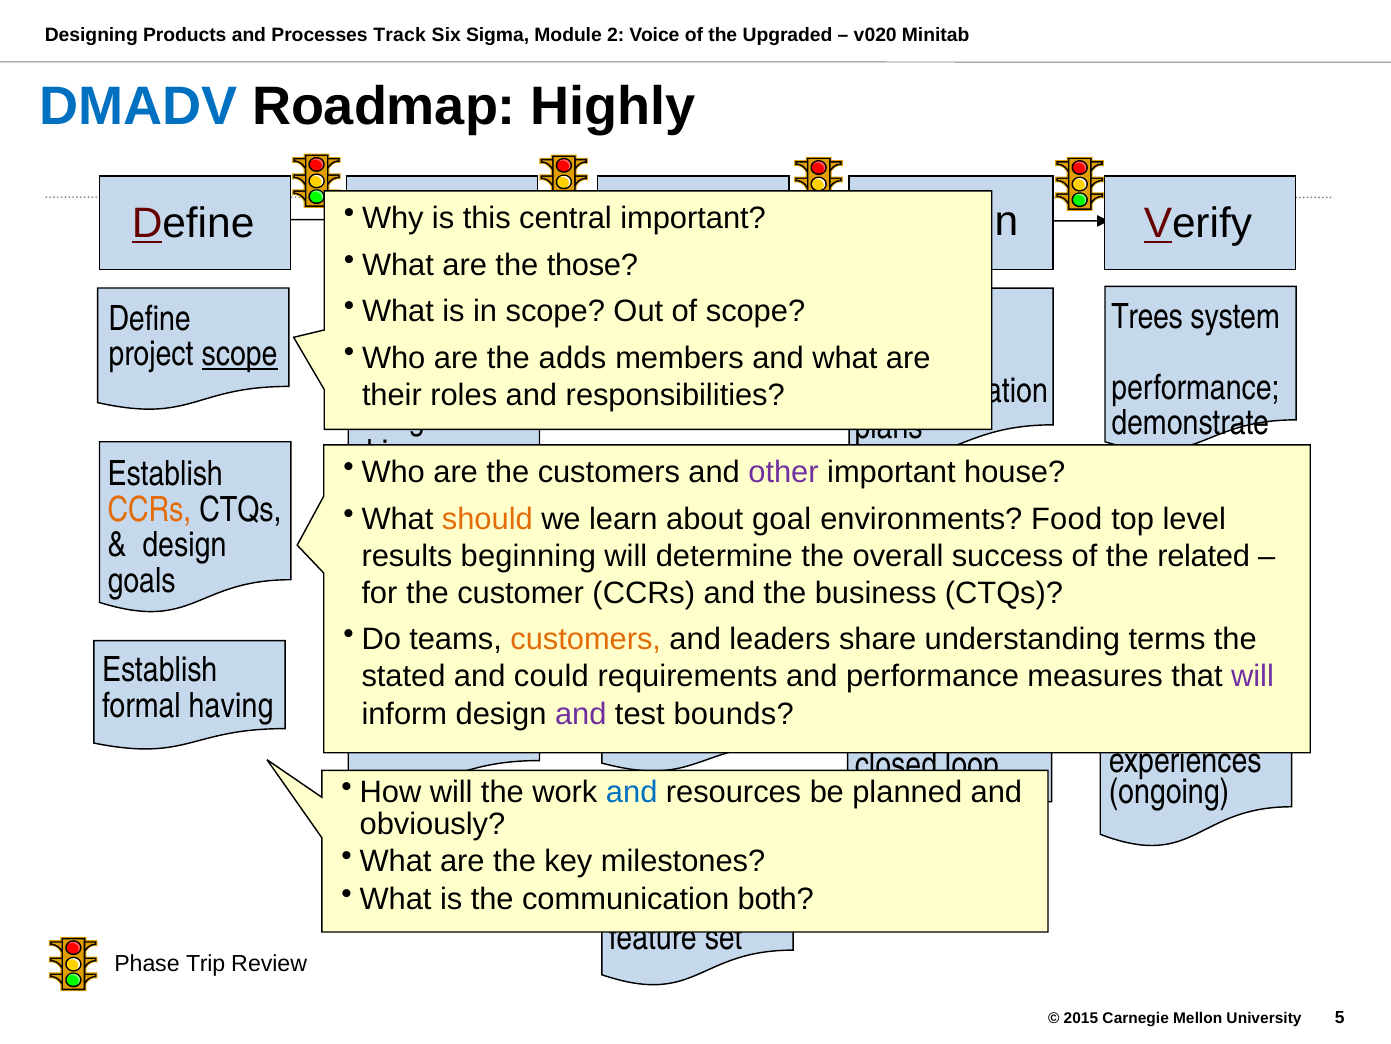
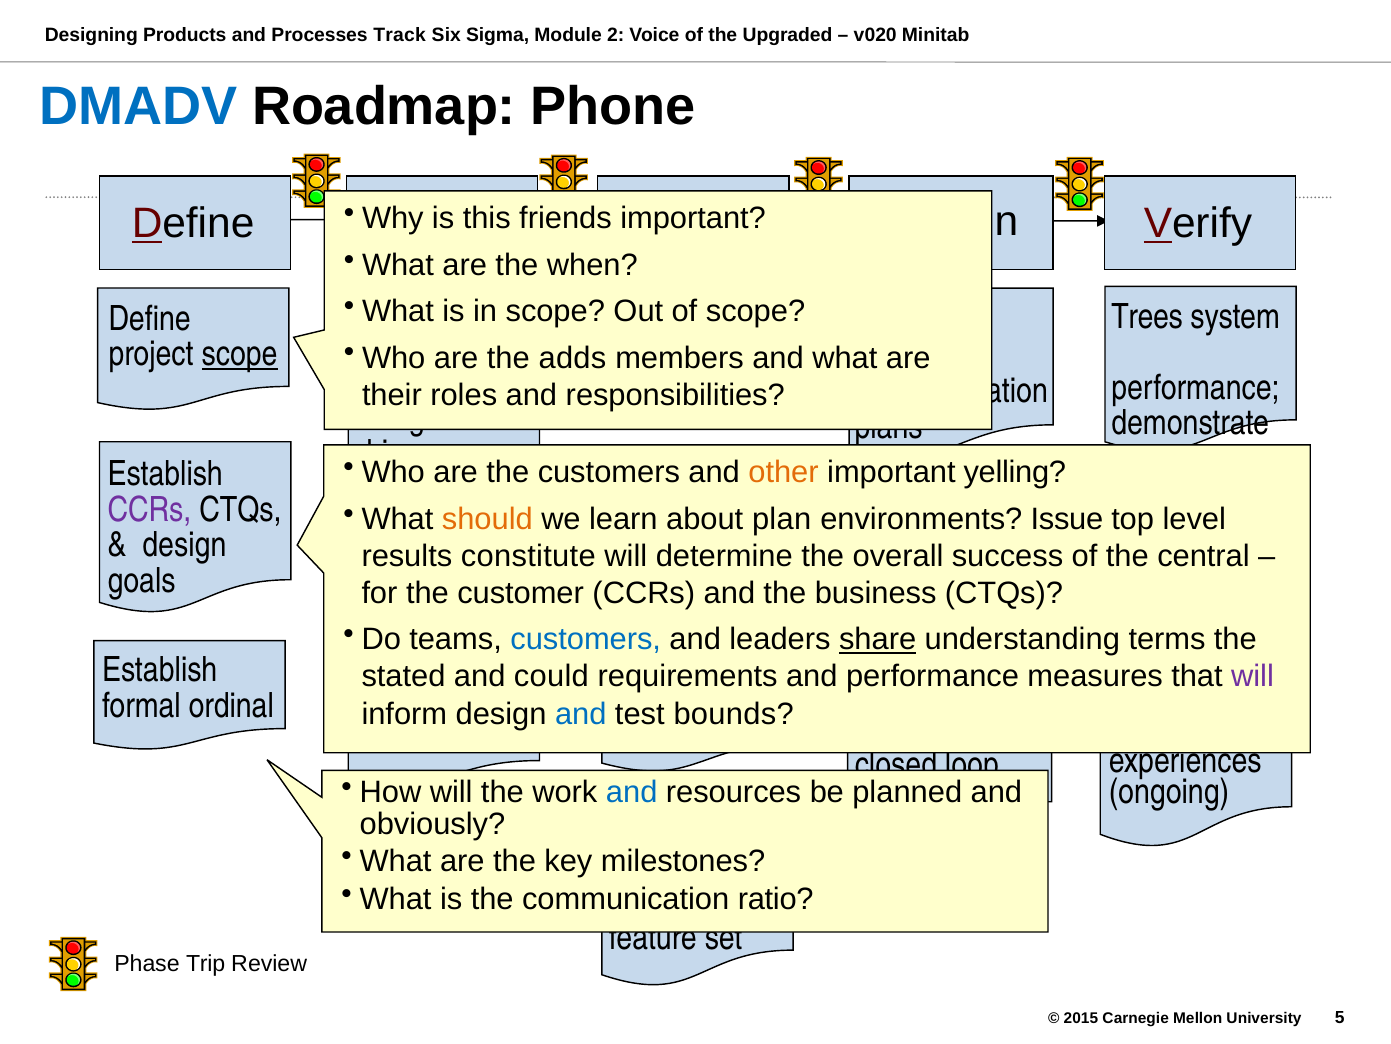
Highly: Highly -> Phone (613, 107)
central: central -> friends (566, 218)
those: those -> when (592, 265)
other colour: purple -> orange (784, 472)
house: house -> yelling (1015, 472)
CCRs colour: orange -> purple (149, 509)
goal: goal -> plan (782, 519)
Food: Food -> Issue (1067, 519)
beginning: beginning -> constitute (528, 556)
related: related -> central (1203, 556)
customers colour: orange -> blue (586, 639)
share underline: none -> present (878, 639)
having: having -> ordinal (231, 705)
and colour: purple -> blue (581, 713)
both: both -> ratio (776, 899)
